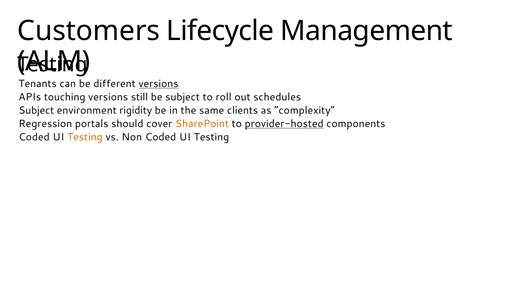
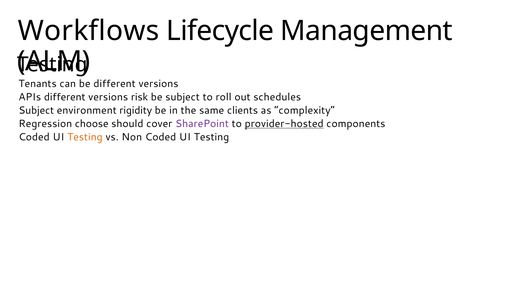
Customers: Customers -> Workflows (89, 31)
versions underline: present -> none (158, 84)
APIs touching: touching -> different (65, 97)
still: still -> risk (140, 97)
portals: portals -> choose (92, 124)
SharePoint colour: orange -> purple (202, 124)
